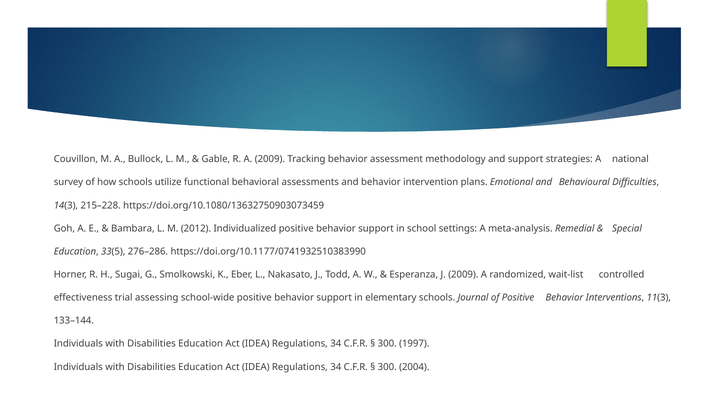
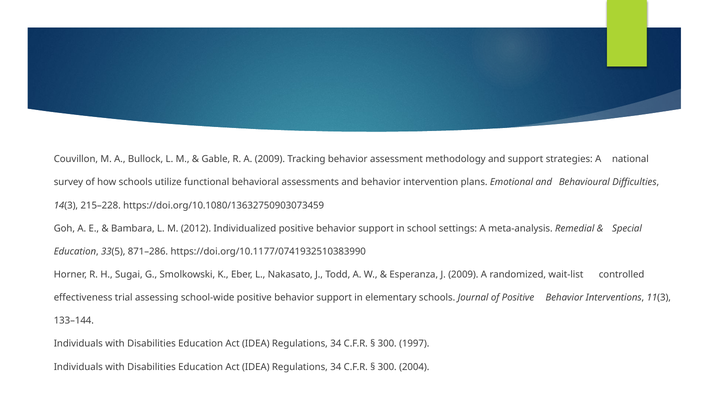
276–286: 276–286 -> 871–286 (148, 251)
